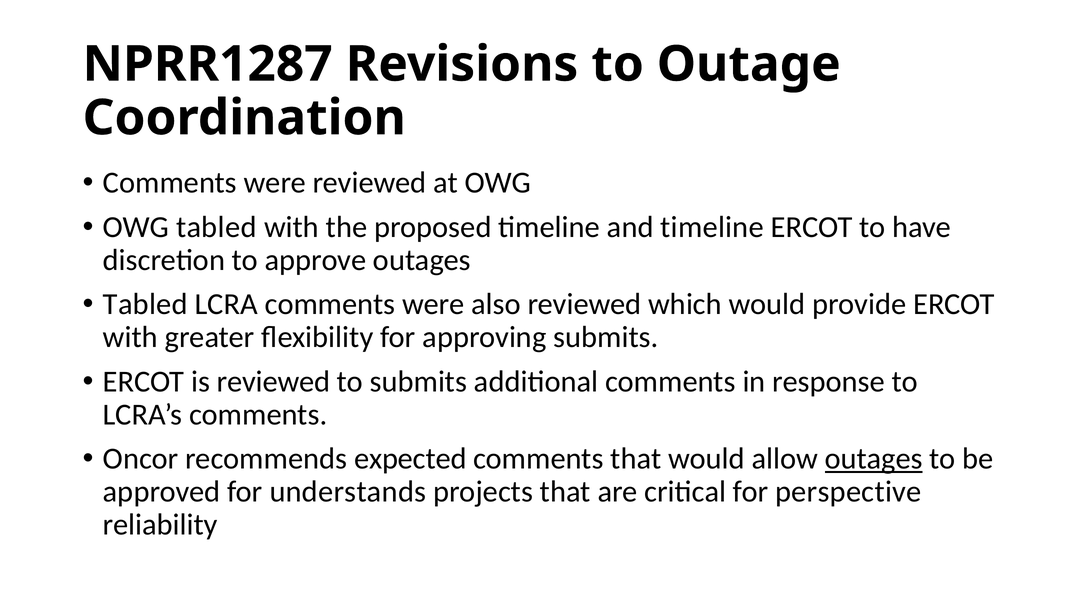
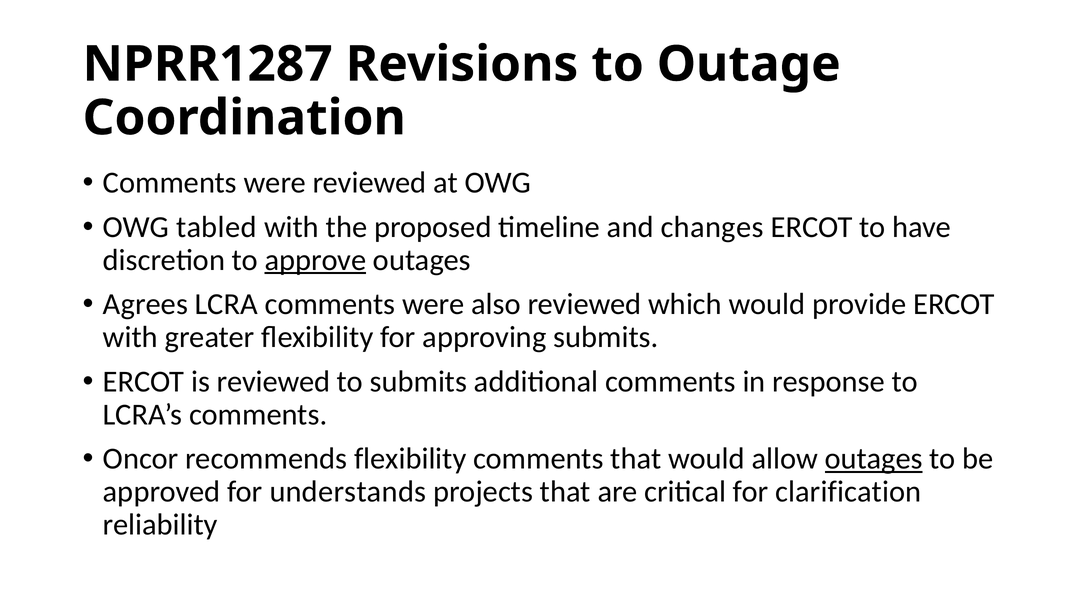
and timeline: timeline -> changes (712, 227)
approve underline: none -> present (316, 260)
Tabled: Tabled -> Agrees (145, 304)
recommends expected: expected -> flexibility (410, 459)
perspective: perspective -> clarification (848, 492)
